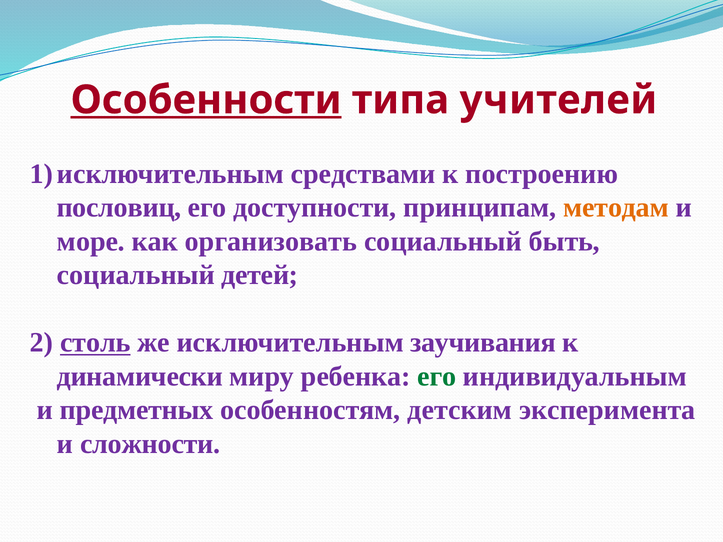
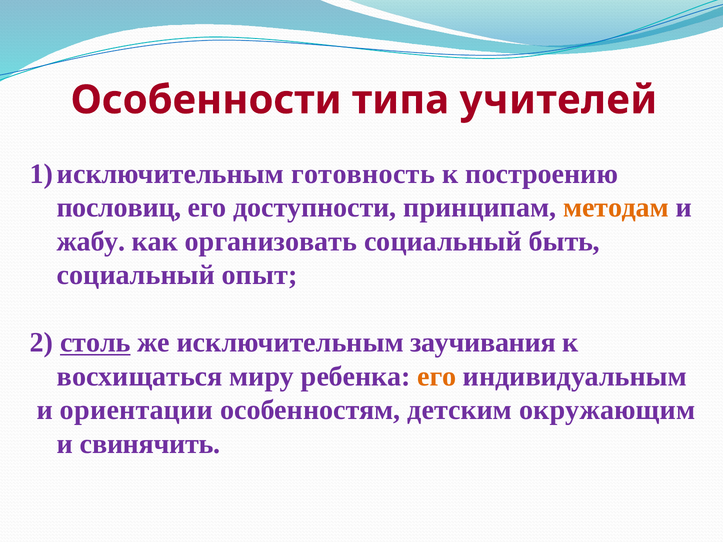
Особенности underline: present -> none (206, 100)
средствами: средствами -> готовность (363, 174)
море: море -> жабу (91, 241)
детей: детей -> опыт (260, 275)
динамически: динамически -> восхищаться (140, 377)
его colour: green -> orange (437, 377)
предметных: предметных -> ориентации (136, 410)
эксперимента: эксперимента -> окружающим (607, 410)
сложности: сложности -> свинячить (150, 444)
